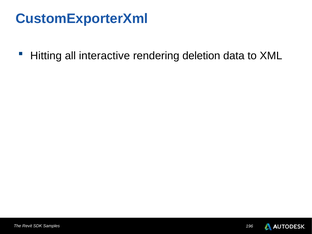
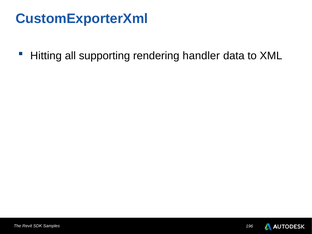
interactive: interactive -> supporting (104, 56)
deletion: deletion -> handler (201, 56)
